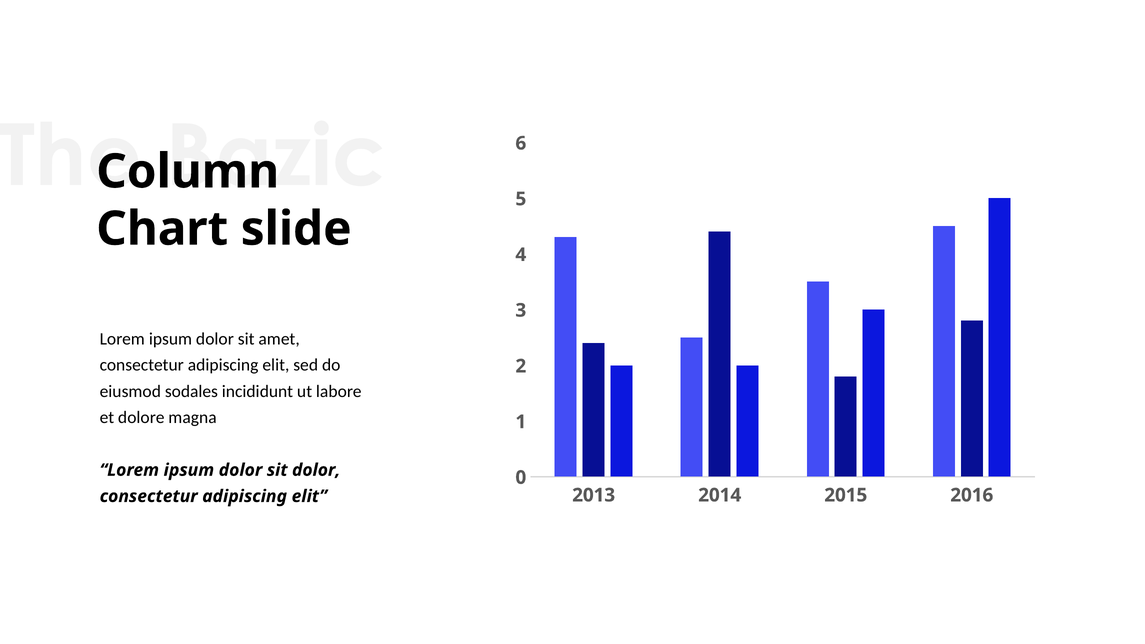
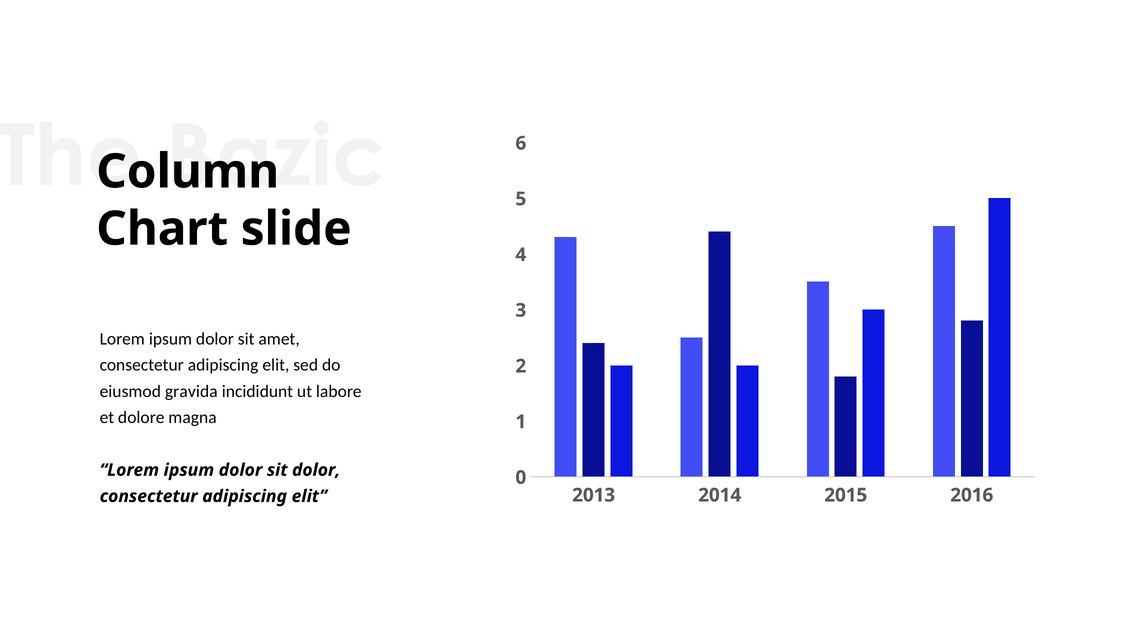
sodales: sodales -> gravida (191, 391)
